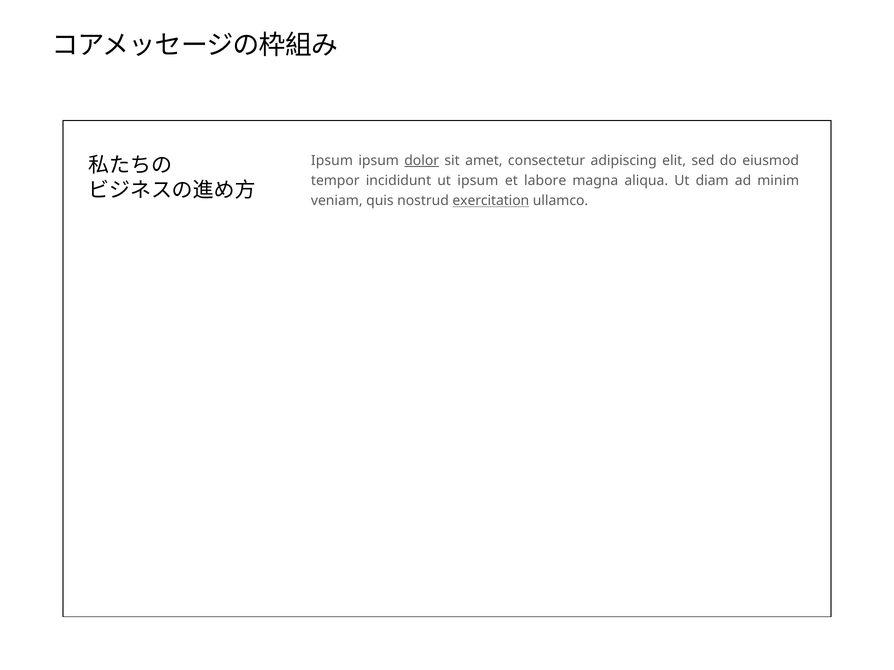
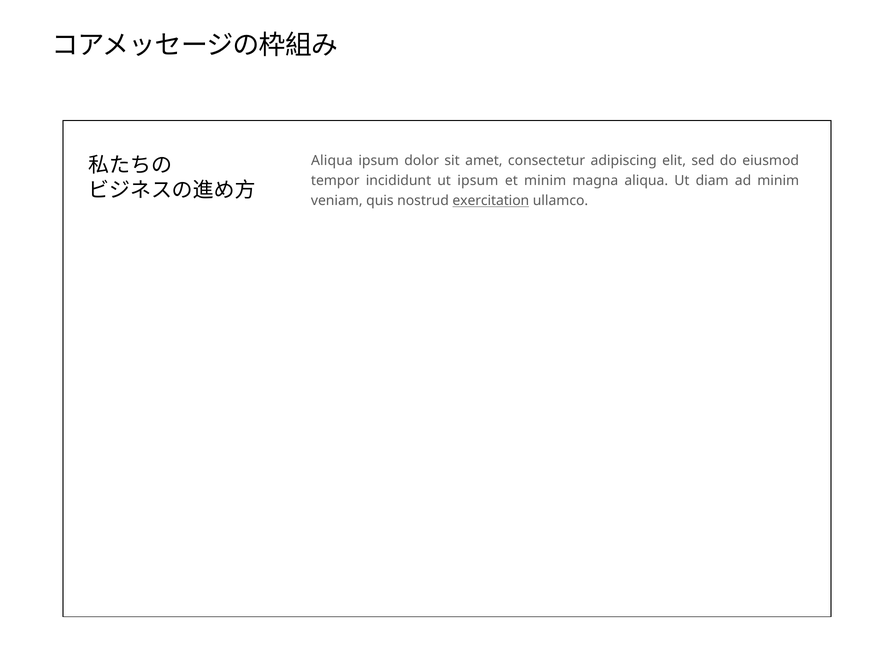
Ipsum: Ipsum -> Aliqua (332, 161)
dolor underline: present -> none (422, 161)
et labore: labore -> minim (545, 181)
